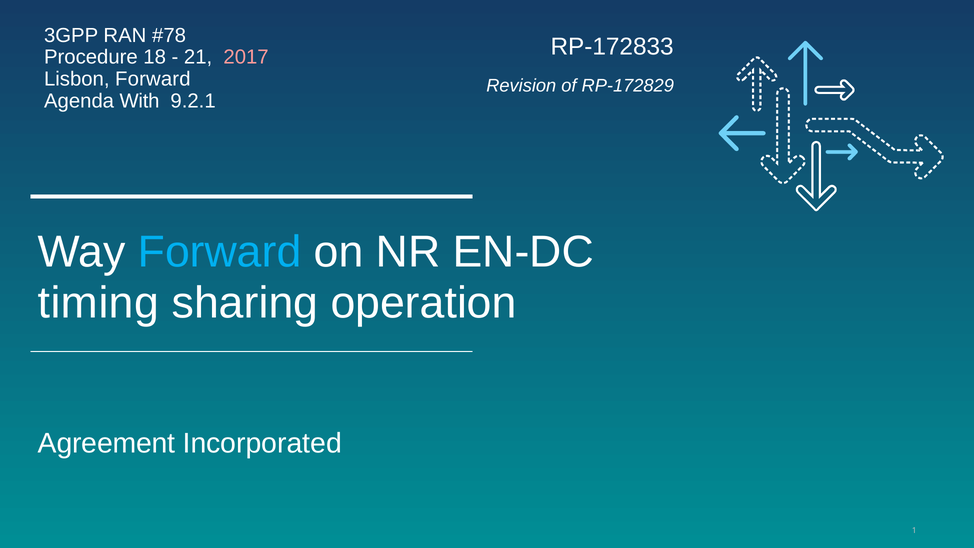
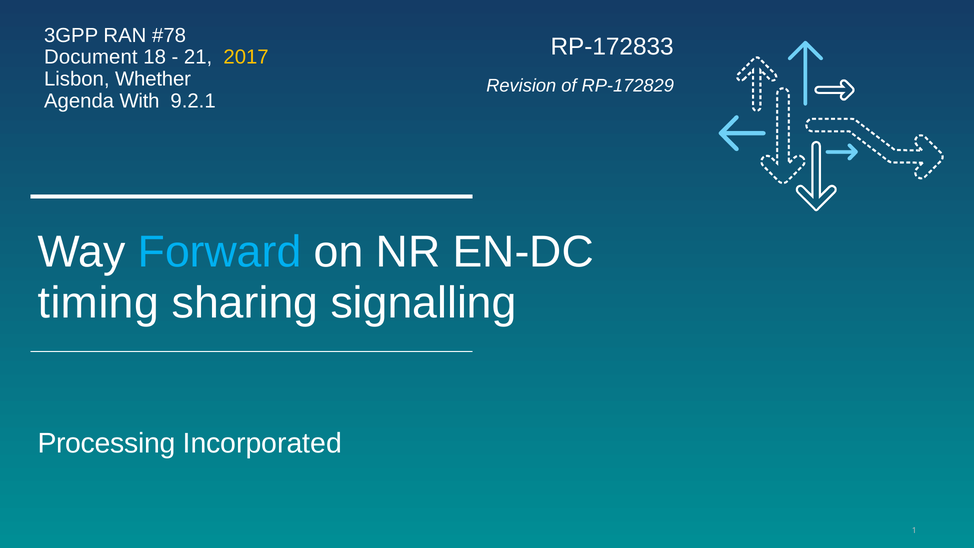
Procedure: Procedure -> Document (91, 57)
2017 colour: pink -> yellow (246, 57)
Lisbon Forward: Forward -> Whether (153, 79)
operation: operation -> signalling (424, 303)
Agreement: Agreement -> Processing (107, 443)
